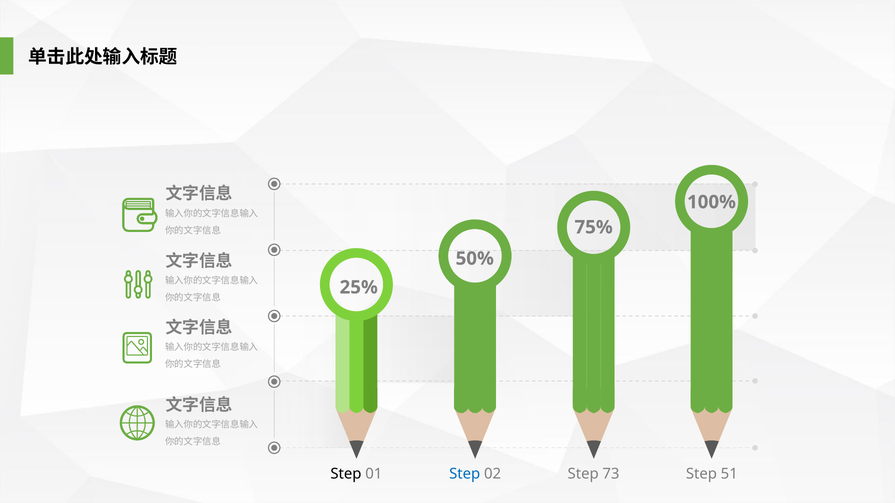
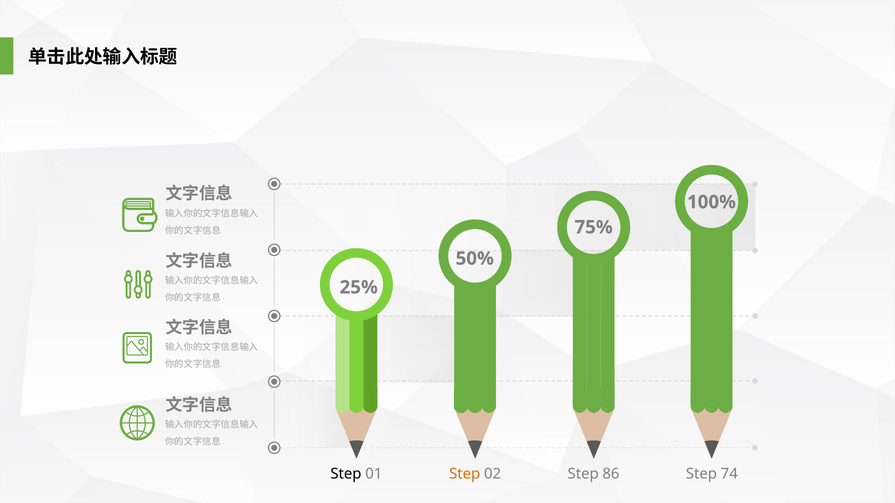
Step colour: blue -> orange (465, 474)
73: 73 -> 86 (611, 474)
51: 51 -> 74 (729, 474)
